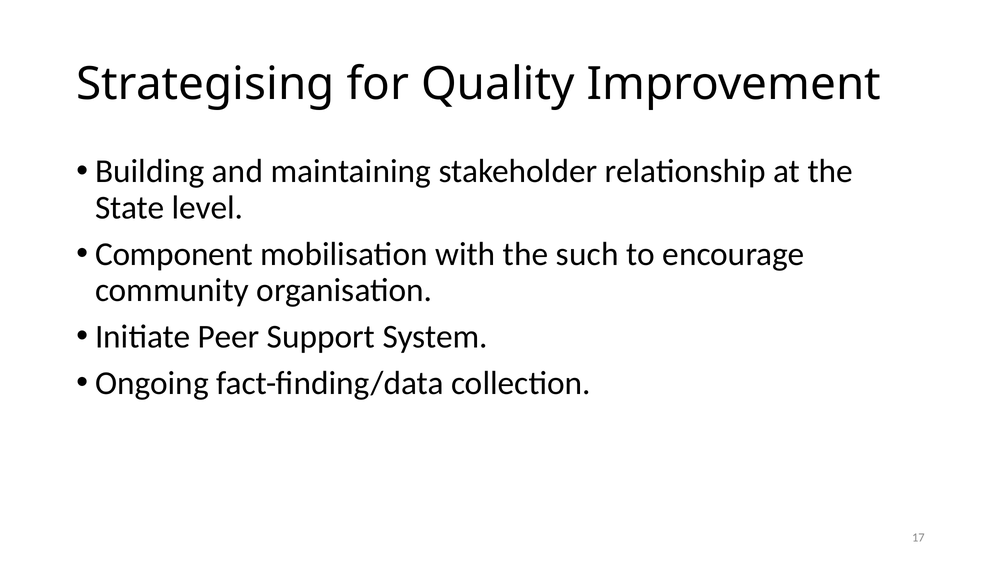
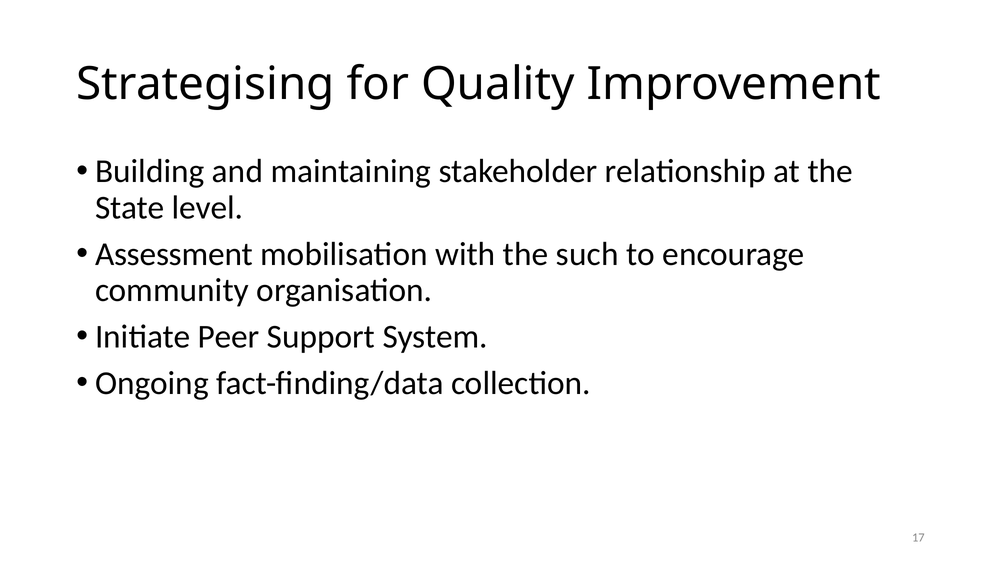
Component: Component -> Assessment (174, 254)
